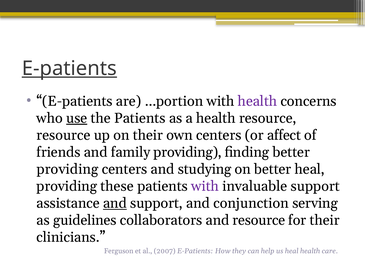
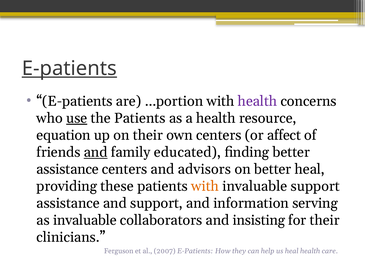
resource: resource -> equation (64, 135)
and underline: none -> present (96, 152)
family providing: providing -> educated (187, 152)
providing: providing -> assistance (68, 169)
studying: studying -> advisors (204, 169)
with colour: purple -> orange (205, 186)
and underline: present -> none (115, 203)
conjunction: conjunction -> information (251, 203)
as guidelines: guidelines -> invaluable (85, 220)
and resource: resource -> insisting (259, 220)
